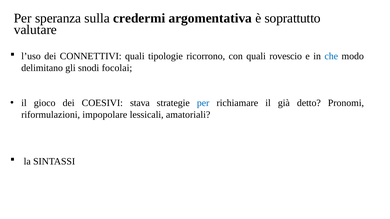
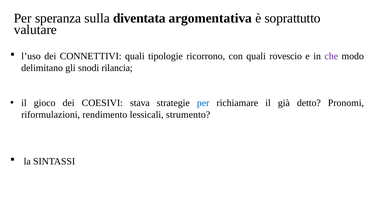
credermi: credermi -> diventata (139, 18)
che colour: blue -> purple (331, 56)
focolai: focolai -> rilancia (117, 68)
impopolare: impopolare -> rendimento (105, 115)
amatoriali: amatoriali -> strumento (188, 115)
